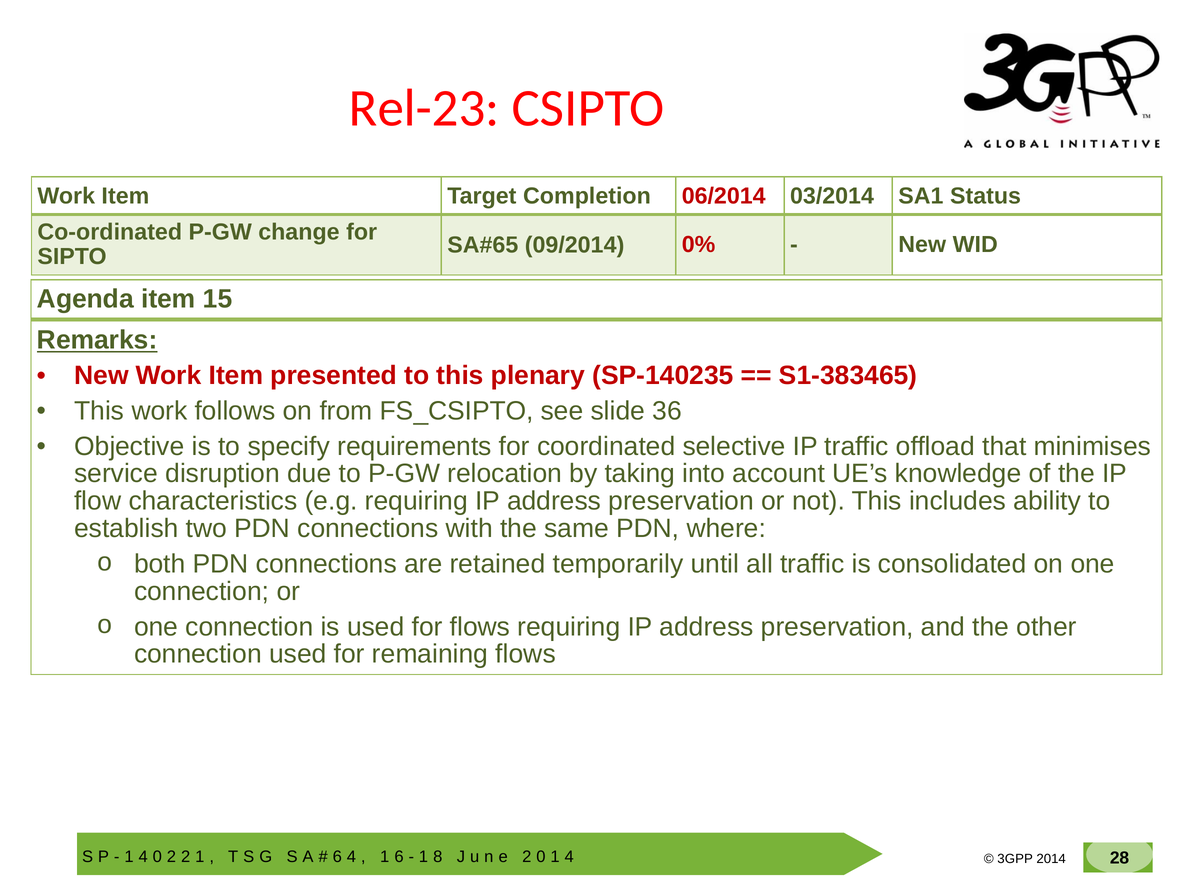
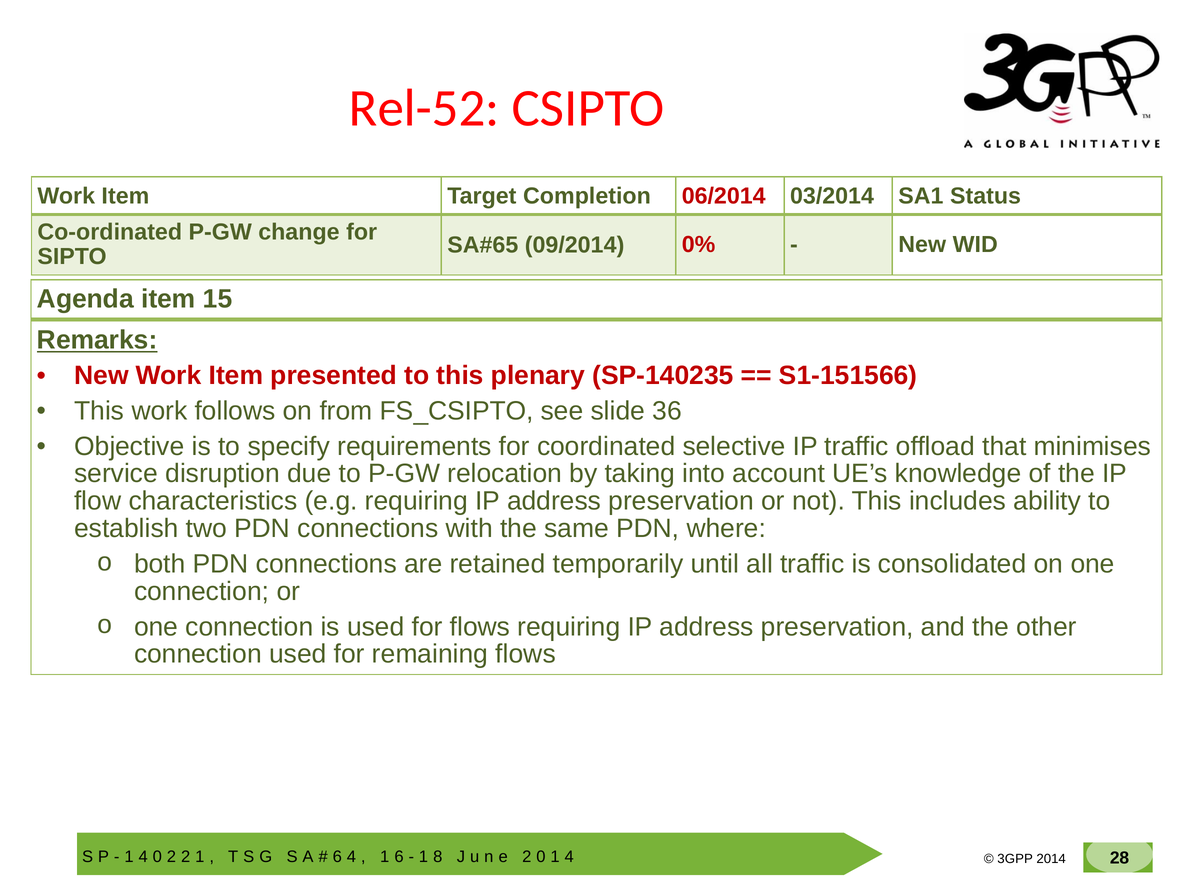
Rel-23: Rel-23 -> Rel-52 (424, 108)
S1-383465: S1-383465 -> S1-151566 (848, 375)
